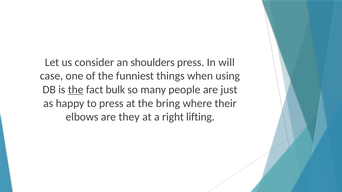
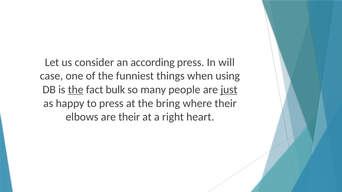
shoulders: shoulders -> according (153, 62)
just underline: none -> present (229, 90)
are they: they -> their (129, 117)
lifting: lifting -> heart (200, 117)
